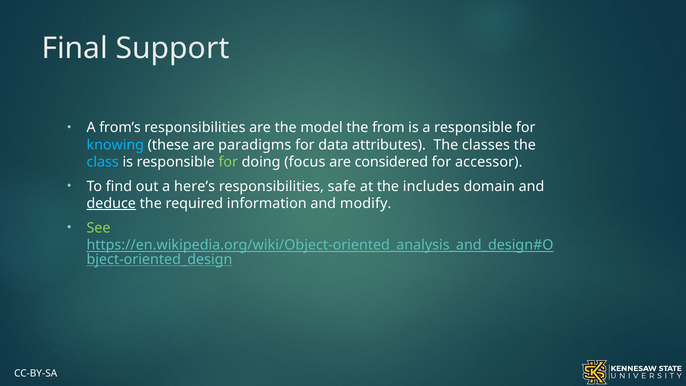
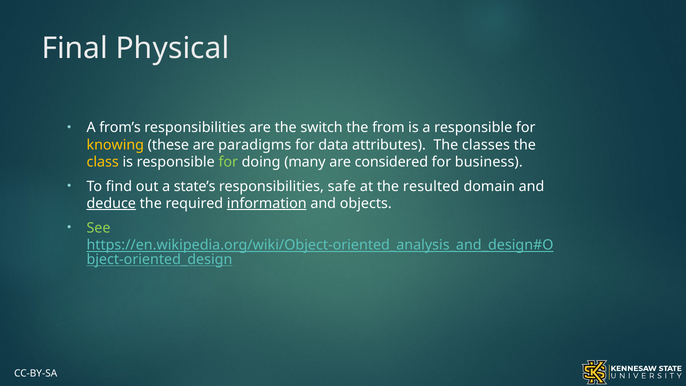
Support: Support -> Physical (173, 48)
model: model -> switch (322, 128)
knowing colour: light blue -> yellow (115, 145)
class colour: light blue -> yellow (103, 162)
focus: focus -> many (305, 162)
accessor: accessor -> business (489, 162)
here’s: here’s -> state’s (195, 186)
includes: includes -> resulted (431, 186)
information underline: none -> present (267, 203)
modify: modify -> objects (366, 203)
